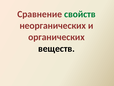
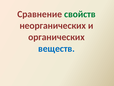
веществ colour: black -> blue (56, 48)
